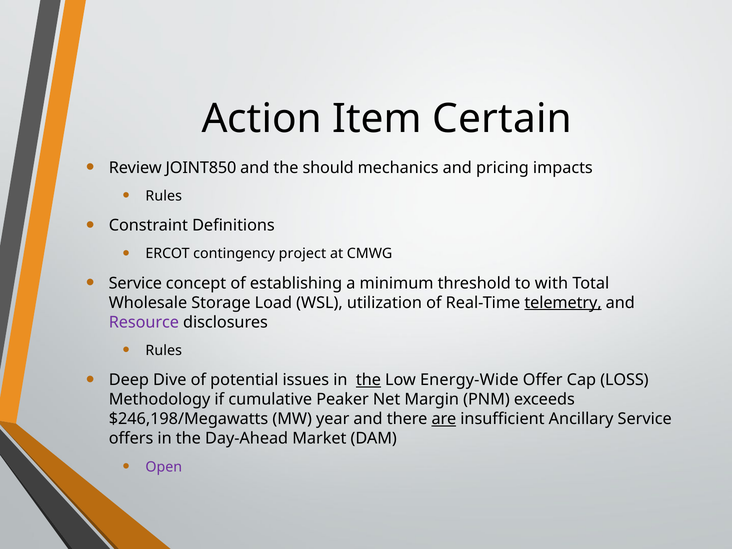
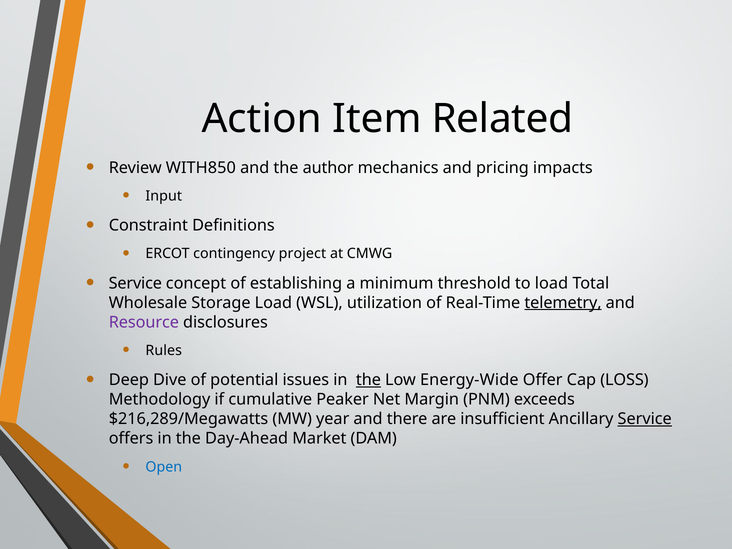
Certain: Certain -> Related (502, 119)
JOINT850: JOINT850 -> WITH850 (201, 168)
should: should -> author (328, 168)
Rules: Rules -> Input (164, 196)
to with: with -> load (551, 283)
$246,198/Megawatts: $246,198/Megawatts -> $216,289/Megawatts (189, 419)
are underline: present -> none (444, 419)
Service underline: none -> present (645, 419)
Open colour: purple -> blue (164, 467)
